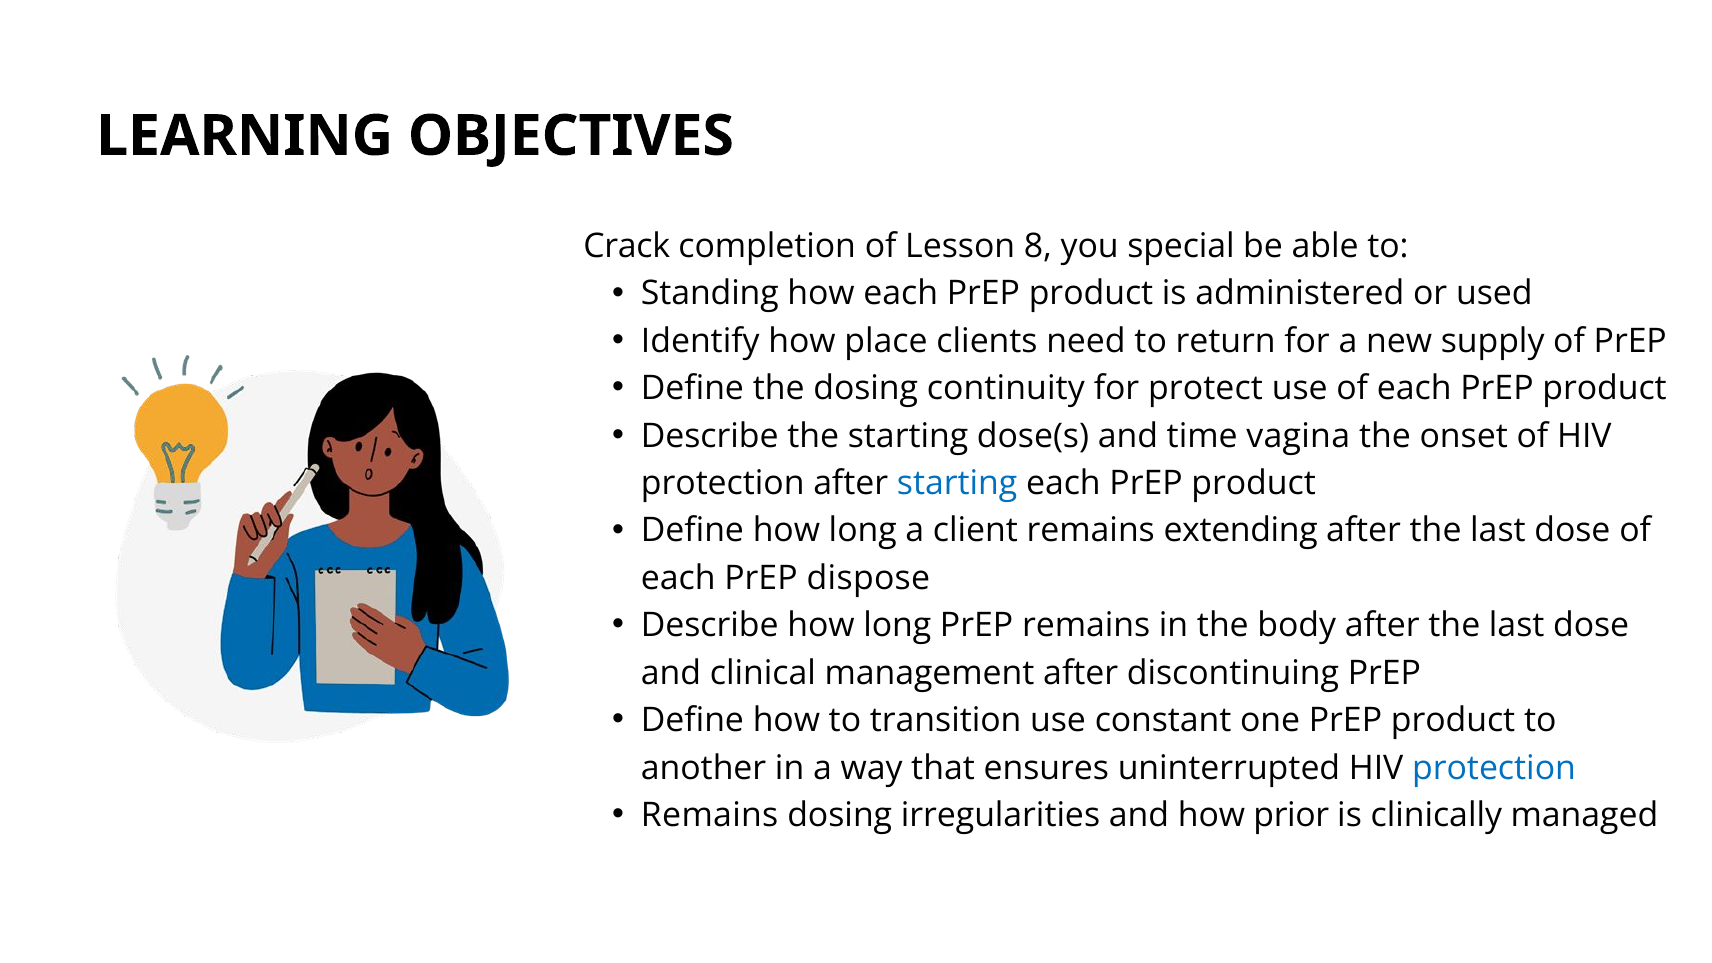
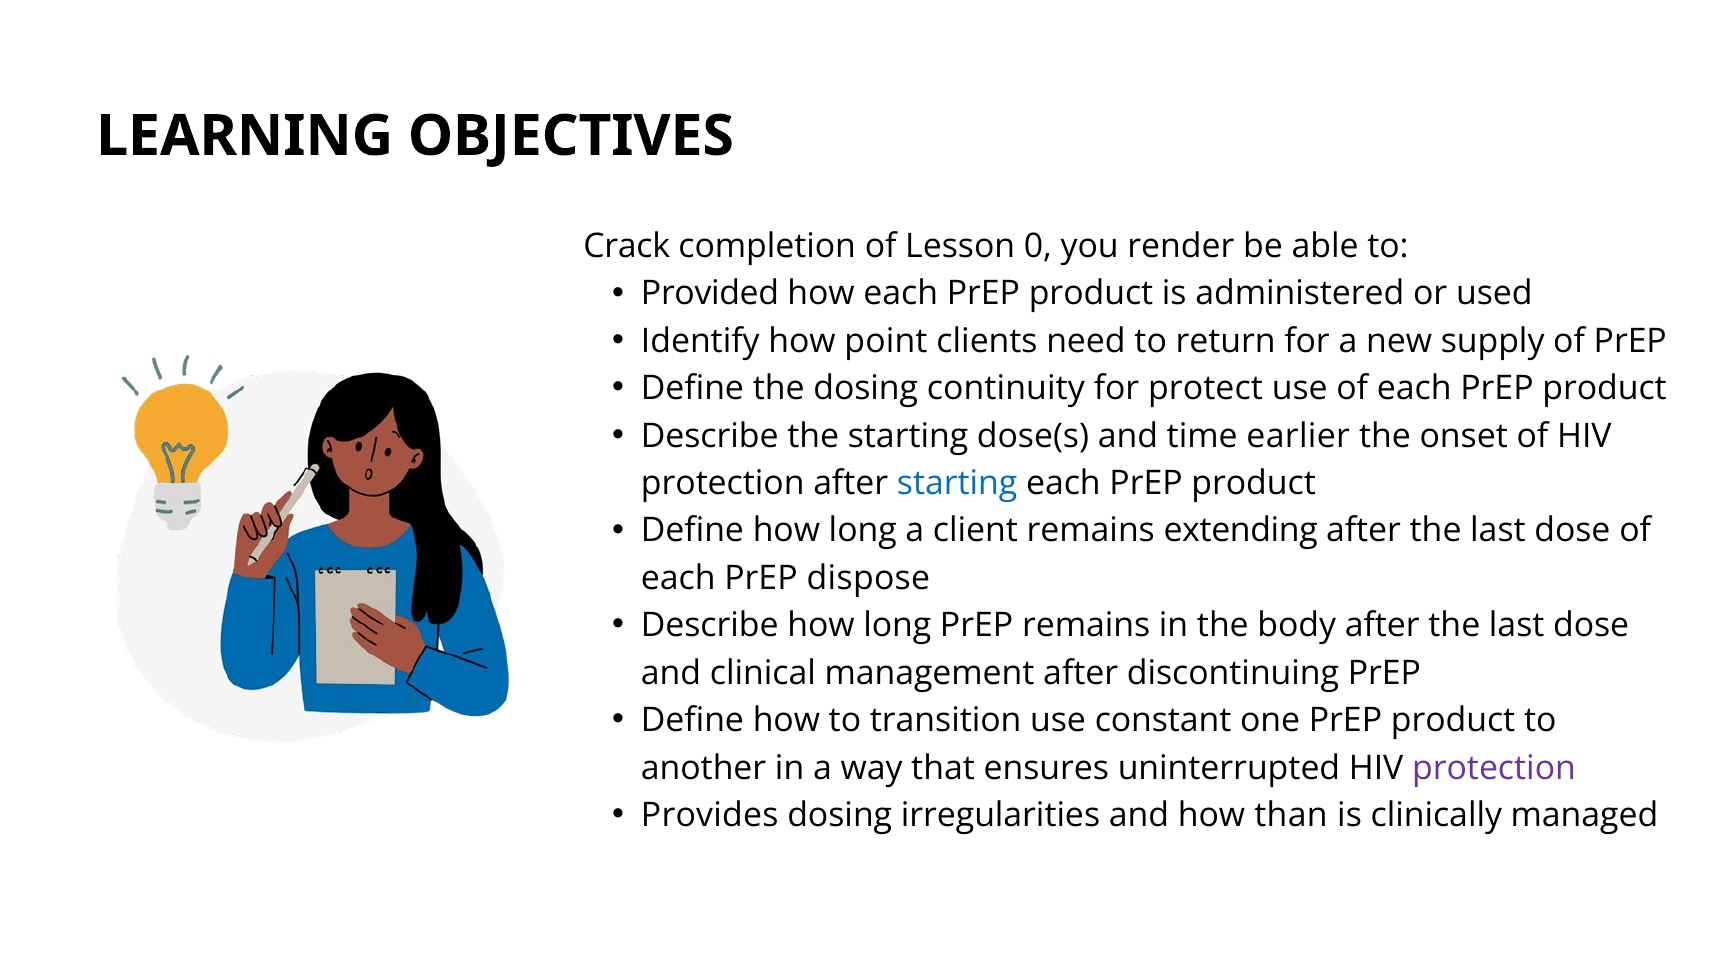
8: 8 -> 0 (1038, 246)
special: special -> render (1181, 246)
Standing: Standing -> Provided (710, 294)
place: place -> point (886, 341)
vagina: vagina -> earlier (1298, 436)
protection colour: blue -> purple (1494, 768)
Remains: Remains -> Provides (710, 815)
prior: prior -> than (1291, 815)
